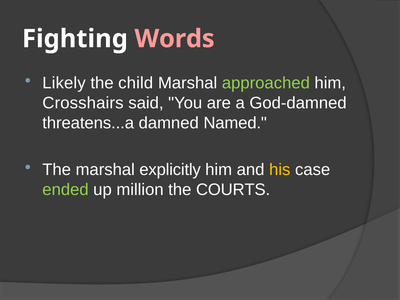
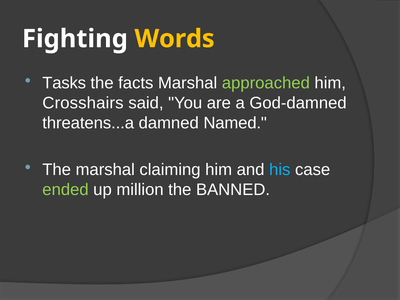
Words colour: pink -> yellow (175, 39)
Likely: Likely -> Tasks (64, 83)
child: child -> facts (136, 83)
explicitly: explicitly -> claiming (170, 170)
his colour: yellow -> light blue (280, 170)
COURTS: COURTS -> BANNED (233, 190)
